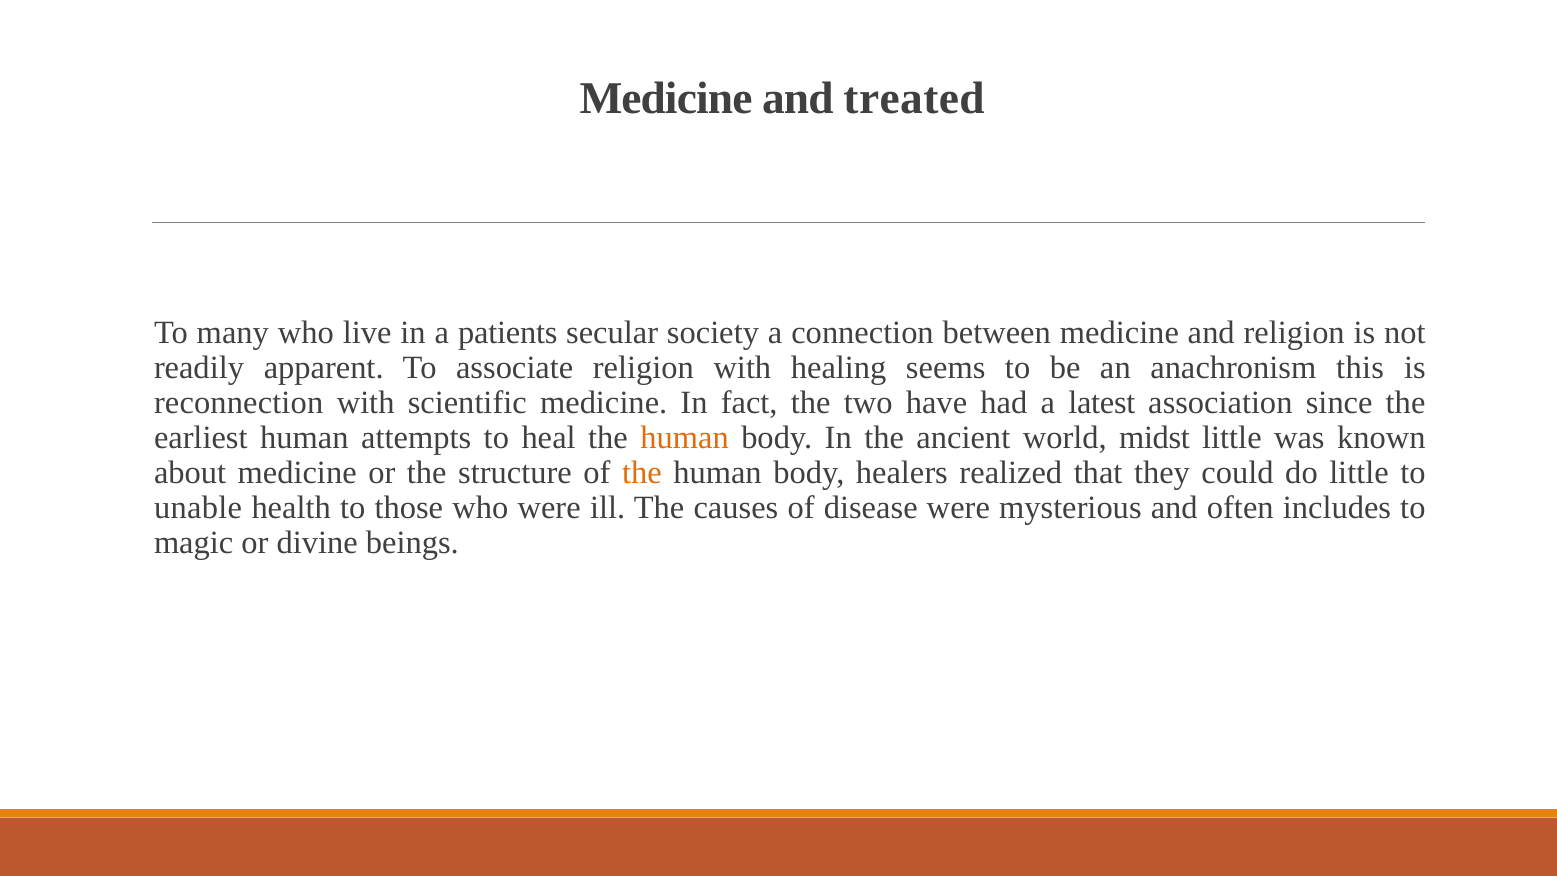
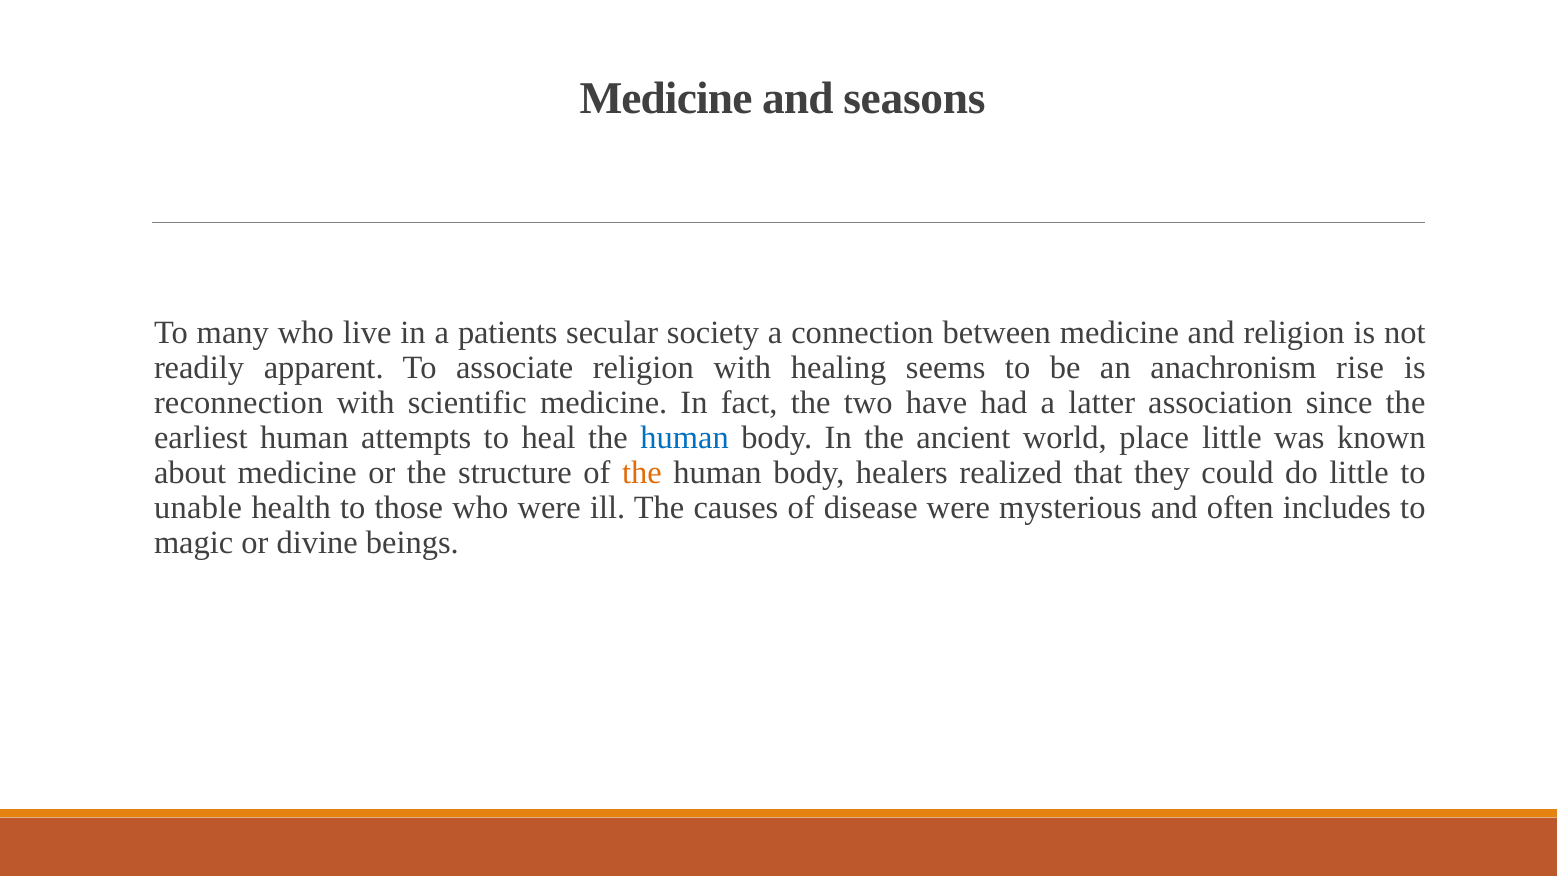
treated: treated -> seasons (914, 98)
this: this -> rise (1360, 368)
latest: latest -> latter (1102, 403)
human colour: orange -> blue (685, 438)
midst: midst -> place (1154, 438)
